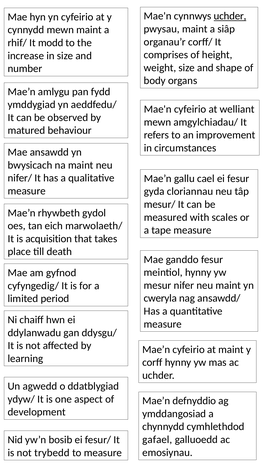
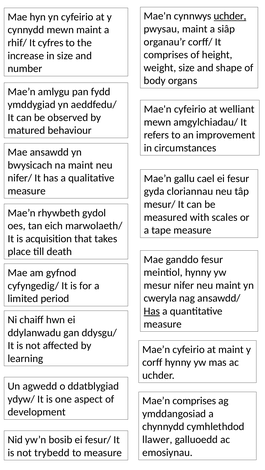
modd: modd -> cyfres (51, 43)
Has underline: none -> present (152, 312)
Mae’n defnyddio: defnyddio -> comprises (194, 402)
gafael: gafael -> llawer (157, 441)
